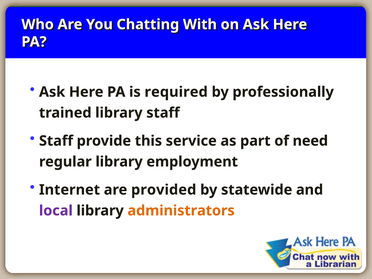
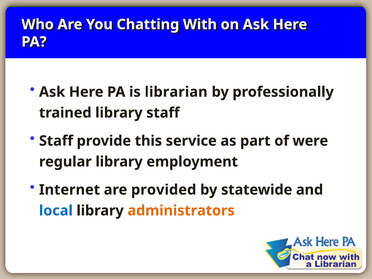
required: required -> librarian (176, 92)
need: need -> were (310, 141)
local colour: purple -> blue (56, 211)
